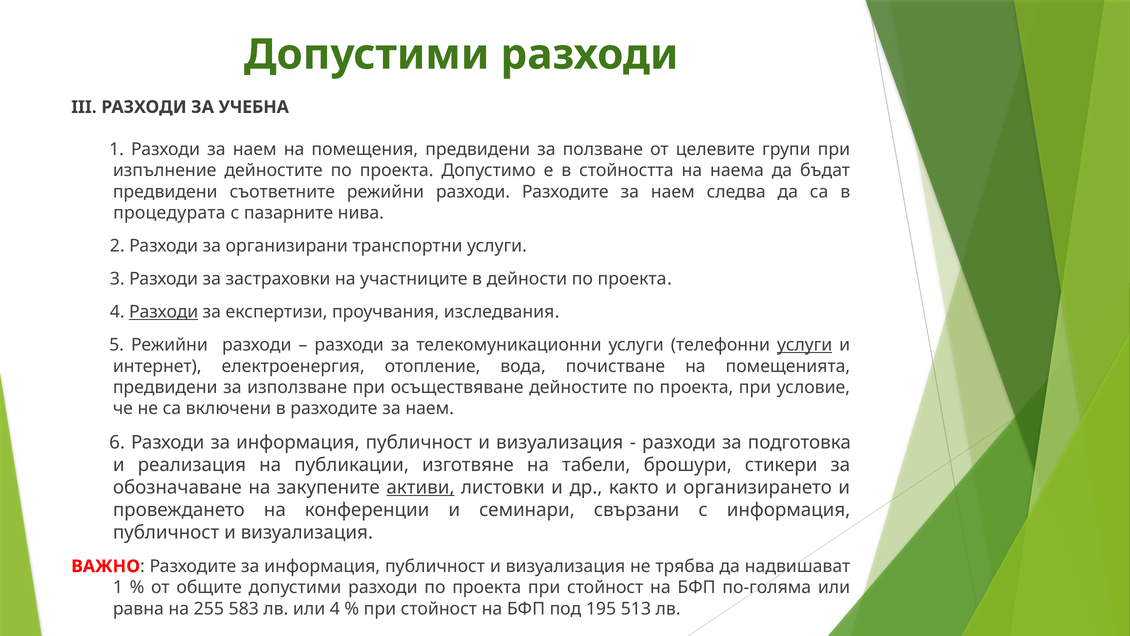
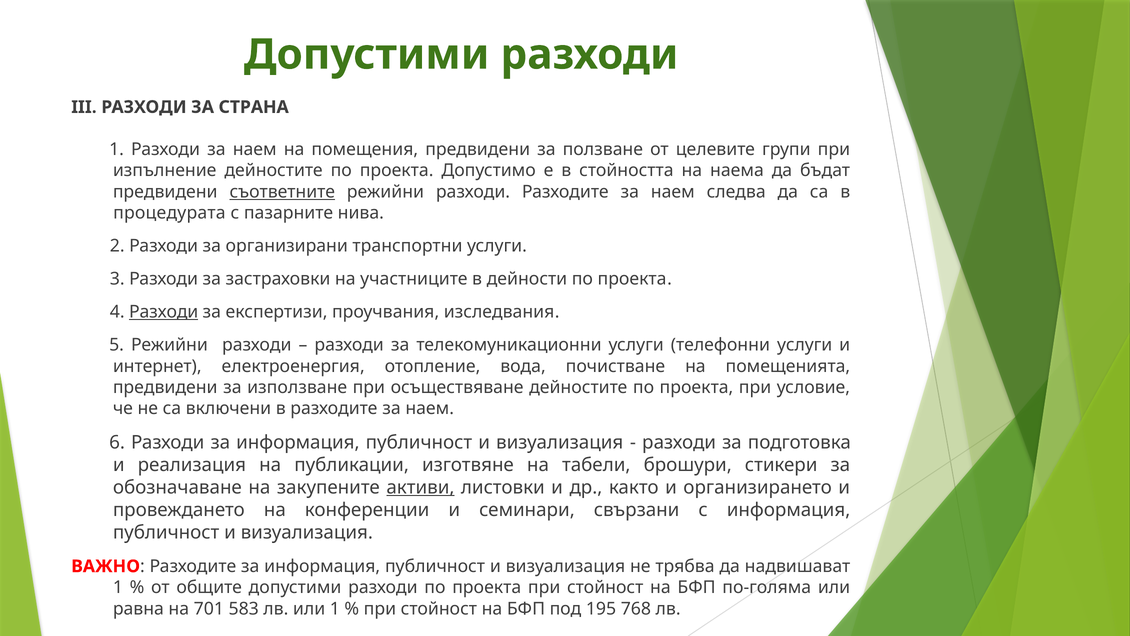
УЧЕБНА: УЧЕБНА -> СТРАНА (254, 107)
съответните underline: none -> present (282, 192)
услуги underline: present -> none (805, 345)
255: 255 -> 701 (209, 608)
или 4: 4 -> 1 (335, 608)
513: 513 -> 768 (636, 608)
